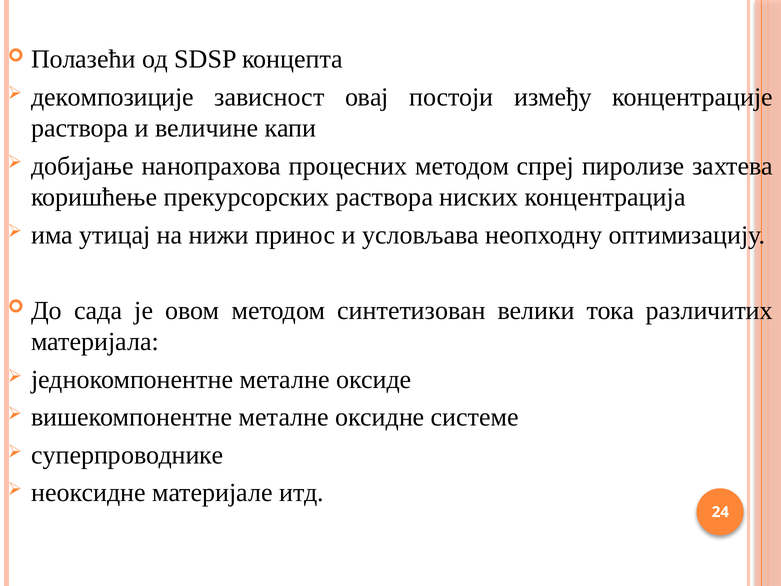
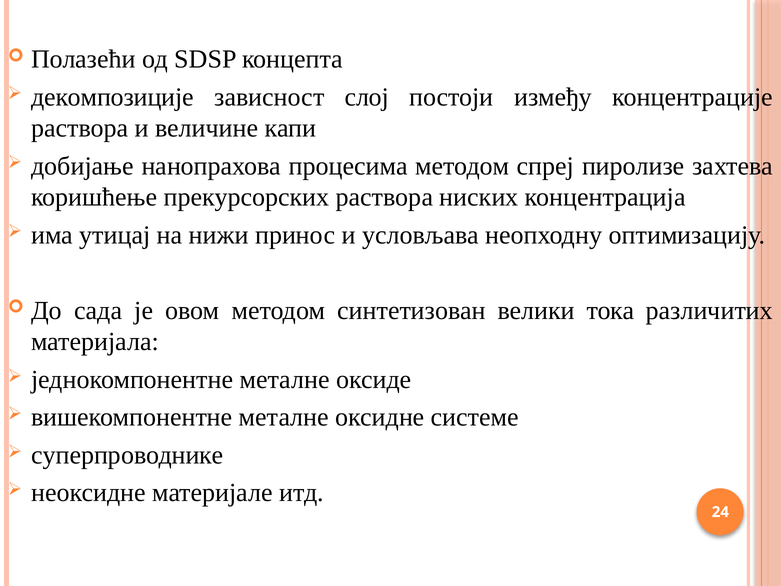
овај: овај -> слој (367, 97)
процесних: процесних -> процесима (348, 166)
